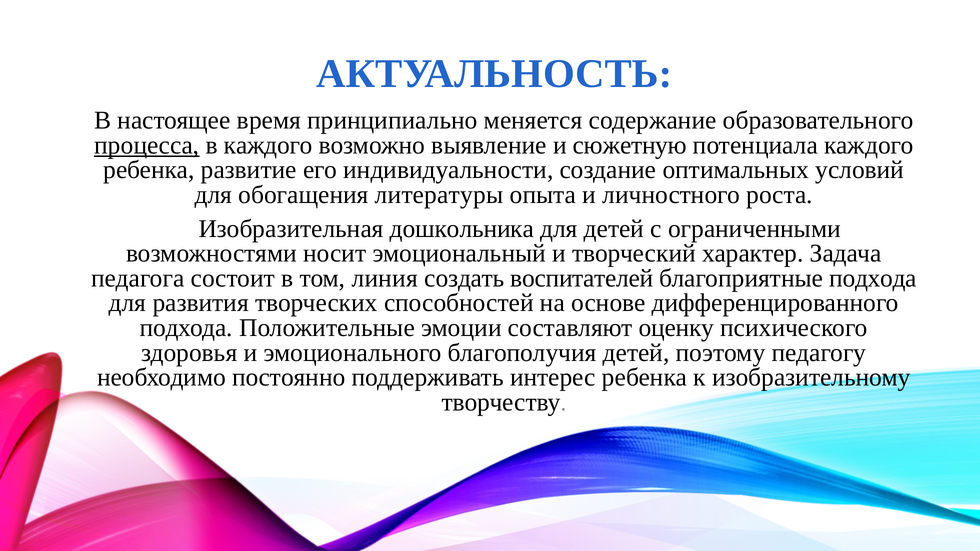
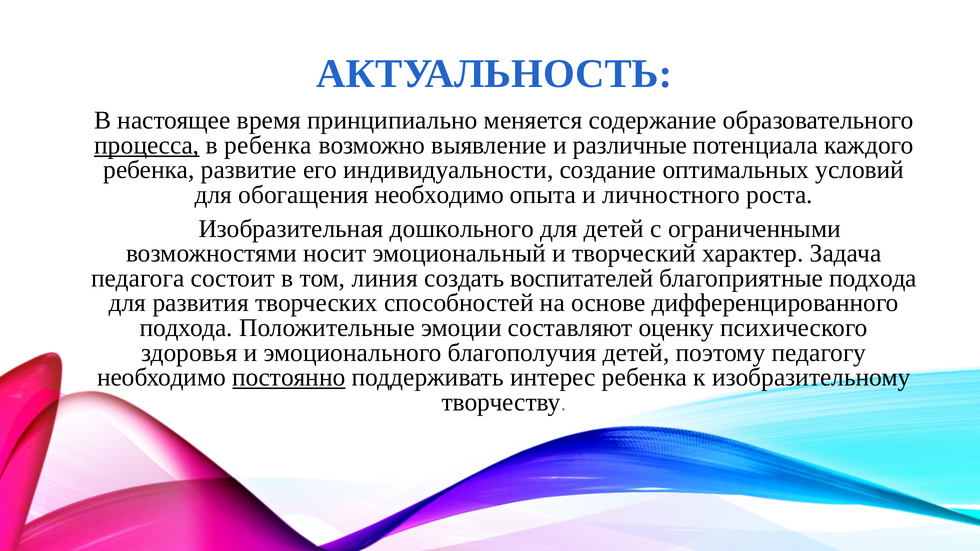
в каждого: каждого -> ребенка (268, 145)
сюжетную: сюжетную -> различные (630, 145)
обогащения литературы: литературы -> необходимо (439, 195)
дошкольника: дошкольника -> дошкольного (462, 229)
постоянно underline: none -> present (289, 378)
